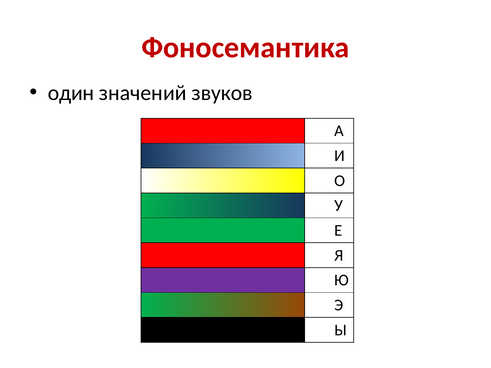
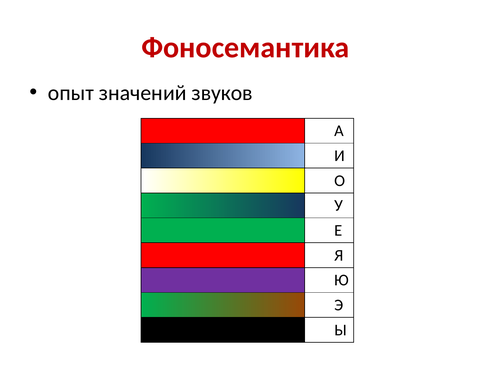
один: один -> опыт (71, 93)
